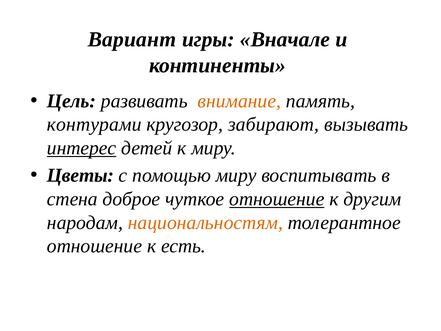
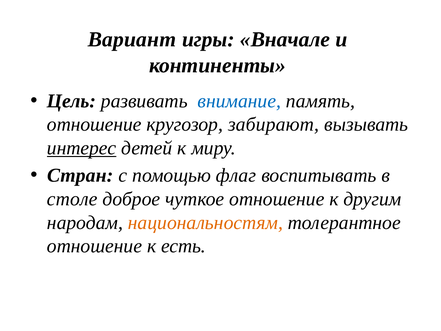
внимание colour: orange -> blue (239, 101)
контурами: контурами -> отношение (94, 124)
Цветы: Цветы -> Стран (80, 175)
помощью миру: миру -> флаг (236, 175)
стена: стена -> столе (72, 199)
отношение underline: present -> none (277, 199)
